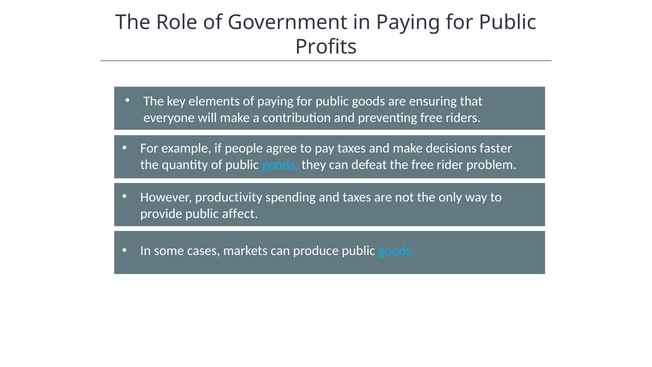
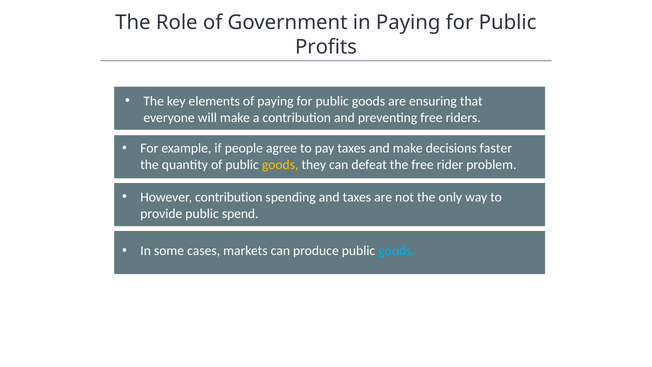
goods colour: light blue -> yellow (280, 165)
However productivity: productivity -> contribution (229, 197)
affect: affect -> spend (240, 213)
